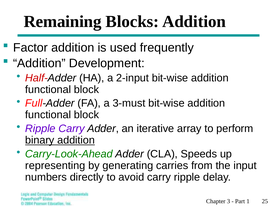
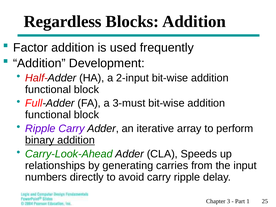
Remaining: Remaining -> Regardless (63, 21)
representing: representing -> relationships (55, 166)
